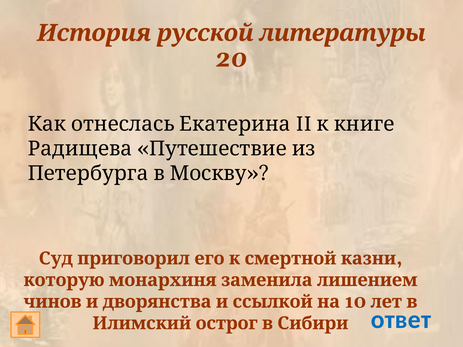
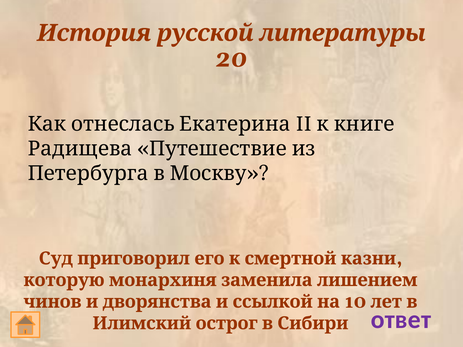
ответ colour: blue -> purple (401, 320)
